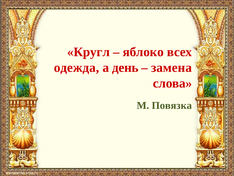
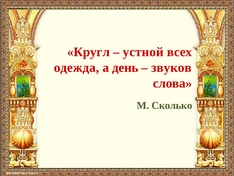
яблоко: яблоко -> устной (143, 52)
замена: замена -> звуков (171, 67)
Повязка: Повязка -> Сколько (172, 105)
